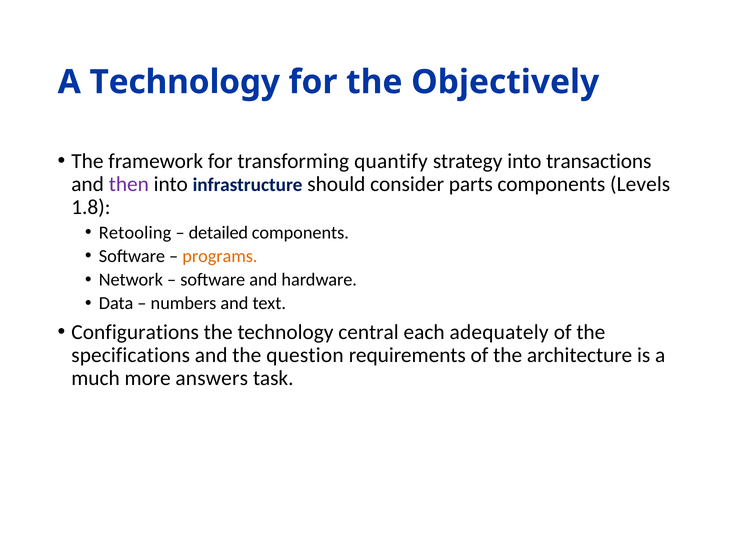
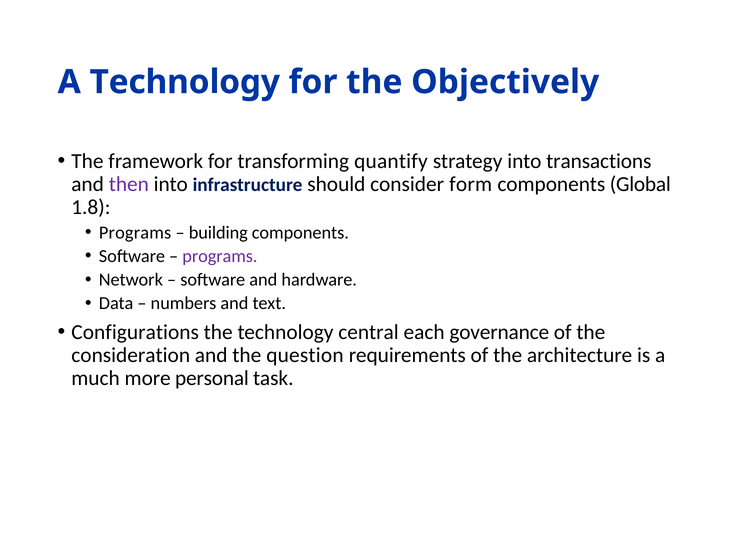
parts: parts -> form (471, 184)
Levels: Levels -> Global (640, 184)
Retooling: Retooling -> Programs (135, 233)
detailed: detailed -> building (218, 233)
programs colour: orange -> purple (220, 256)
adequately: adequately -> governance (499, 332)
specifications: specifications -> consideration (131, 355)
answers: answers -> personal (212, 378)
